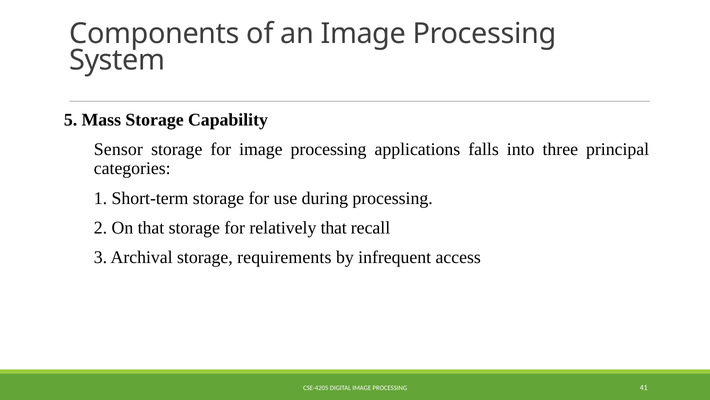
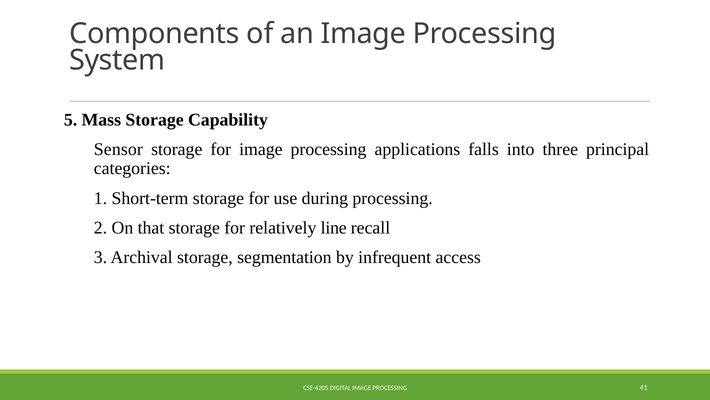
relatively that: that -> line (334, 227)
requirements: requirements -> segmentation (284, 257)
